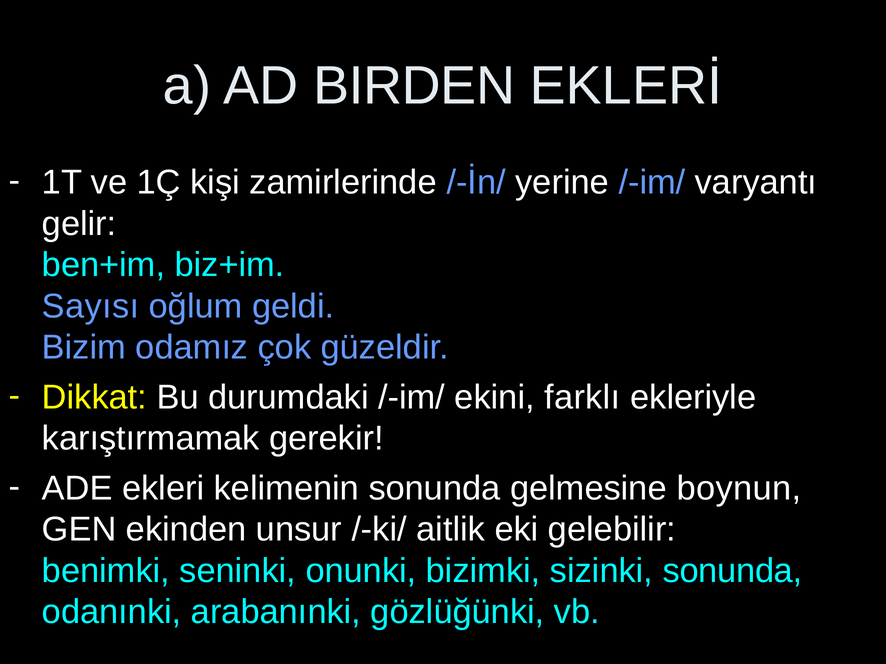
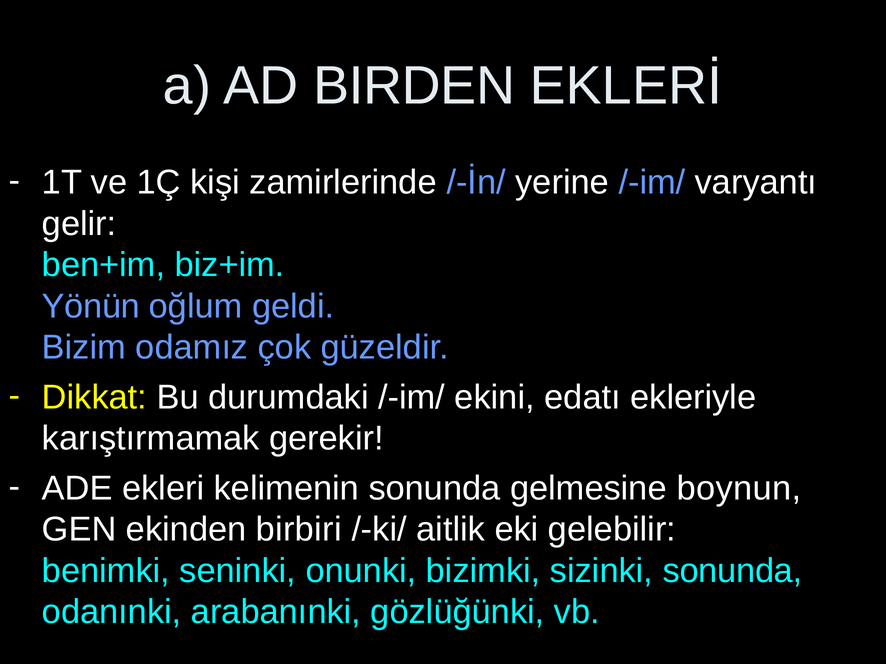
Sayısı: Sayısı -> Yönün (91, 306)
farklı: farklı -> edatı (582, 398)
unsur: unsur -> birbiri (299, 530)
